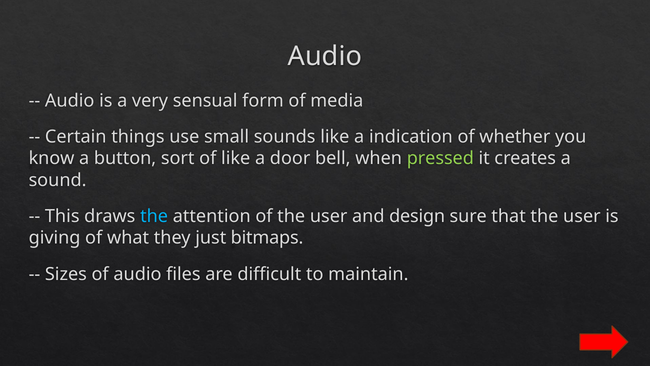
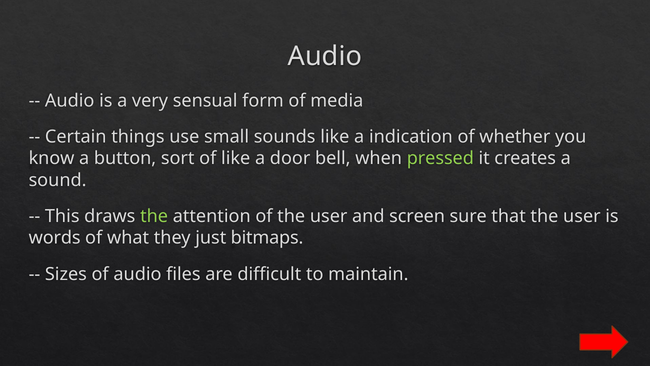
the colour: light blue -> light green (154, 216)
design: design -> screen (417, 216)
giving: giving -> words (55, 238)
